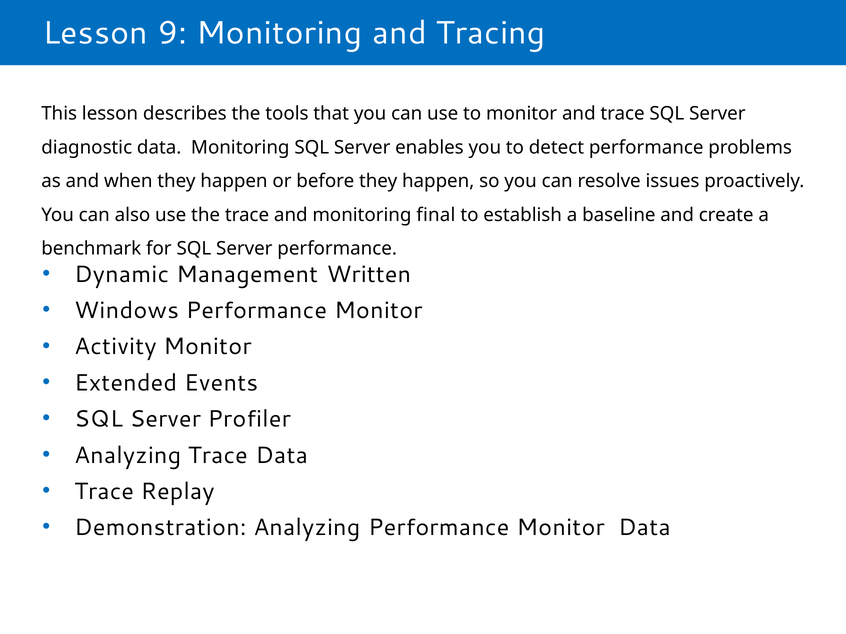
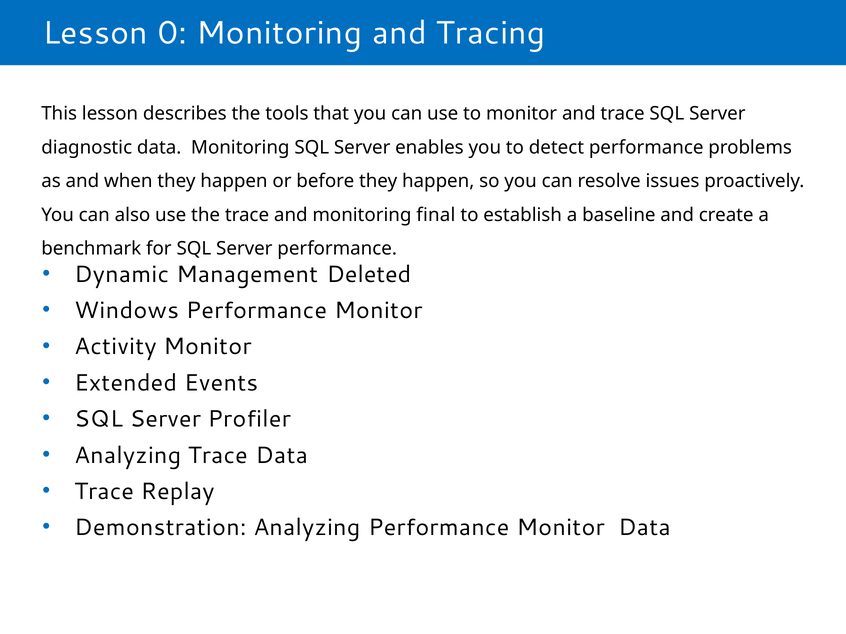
9: 9 -> 0 (173, 33)
Written: Written -> Deleted (369, 275)
